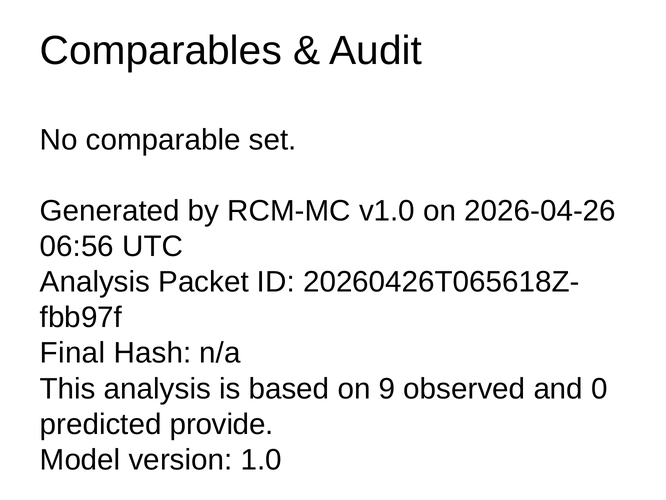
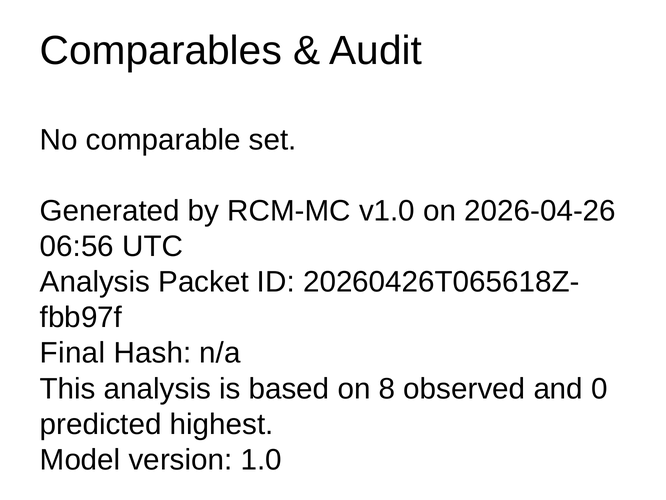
9: 9 -> 8 (387, 388)
provide: provide -> highest (222, 424)
